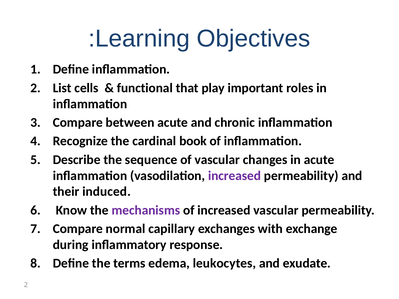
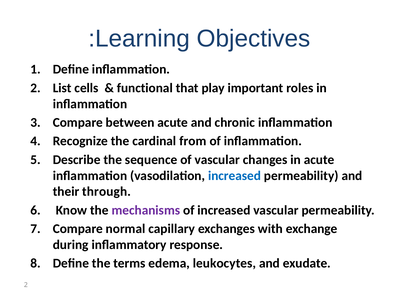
book: book -> from (193, 141)
increased colour: purple -> blue (235, 176)
induced: induced -> through (107, 192)
